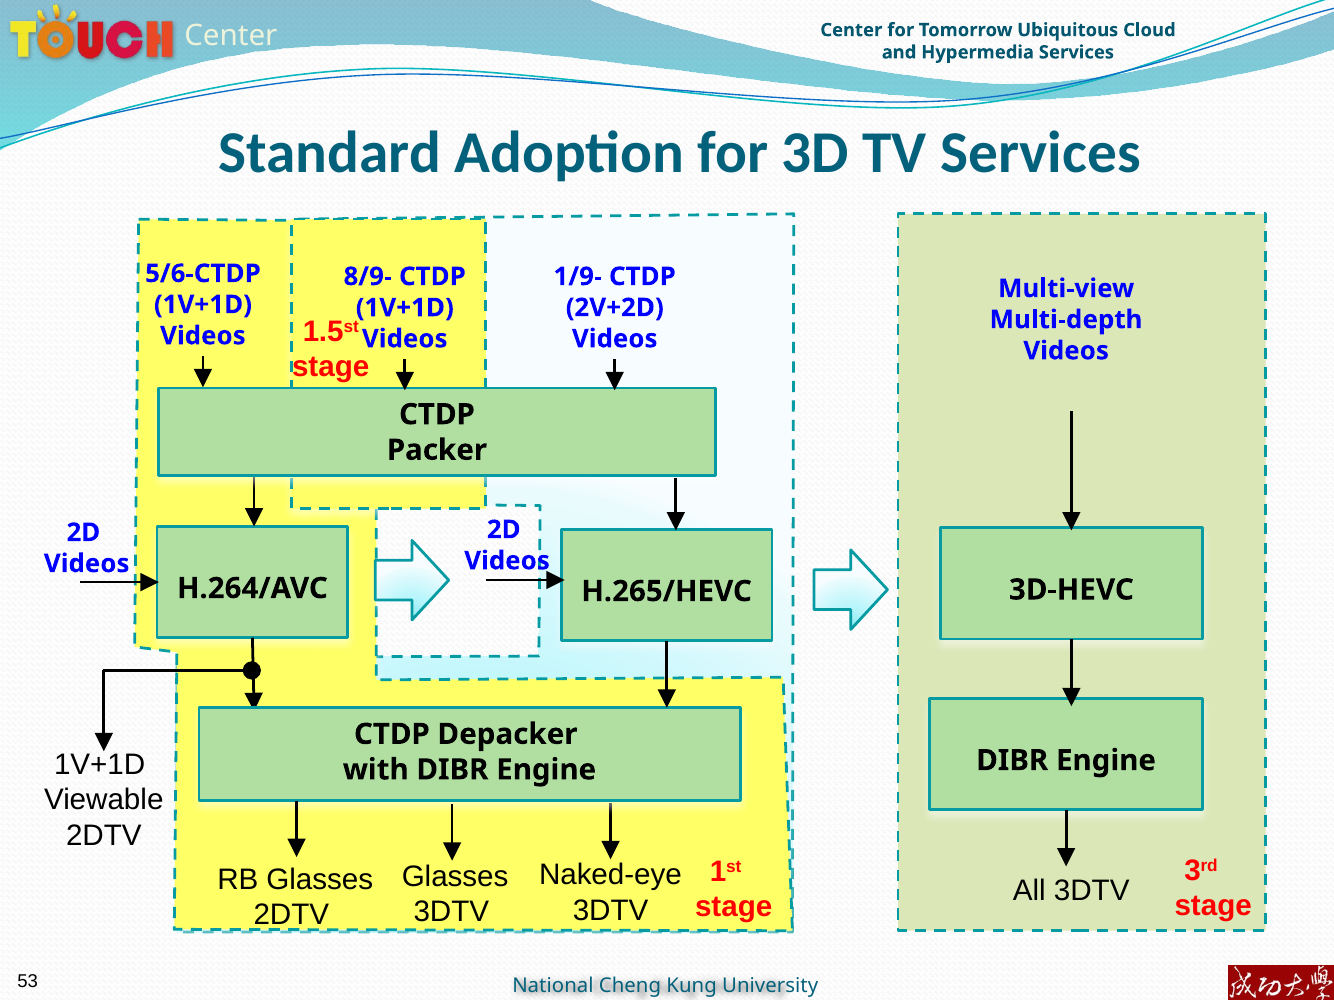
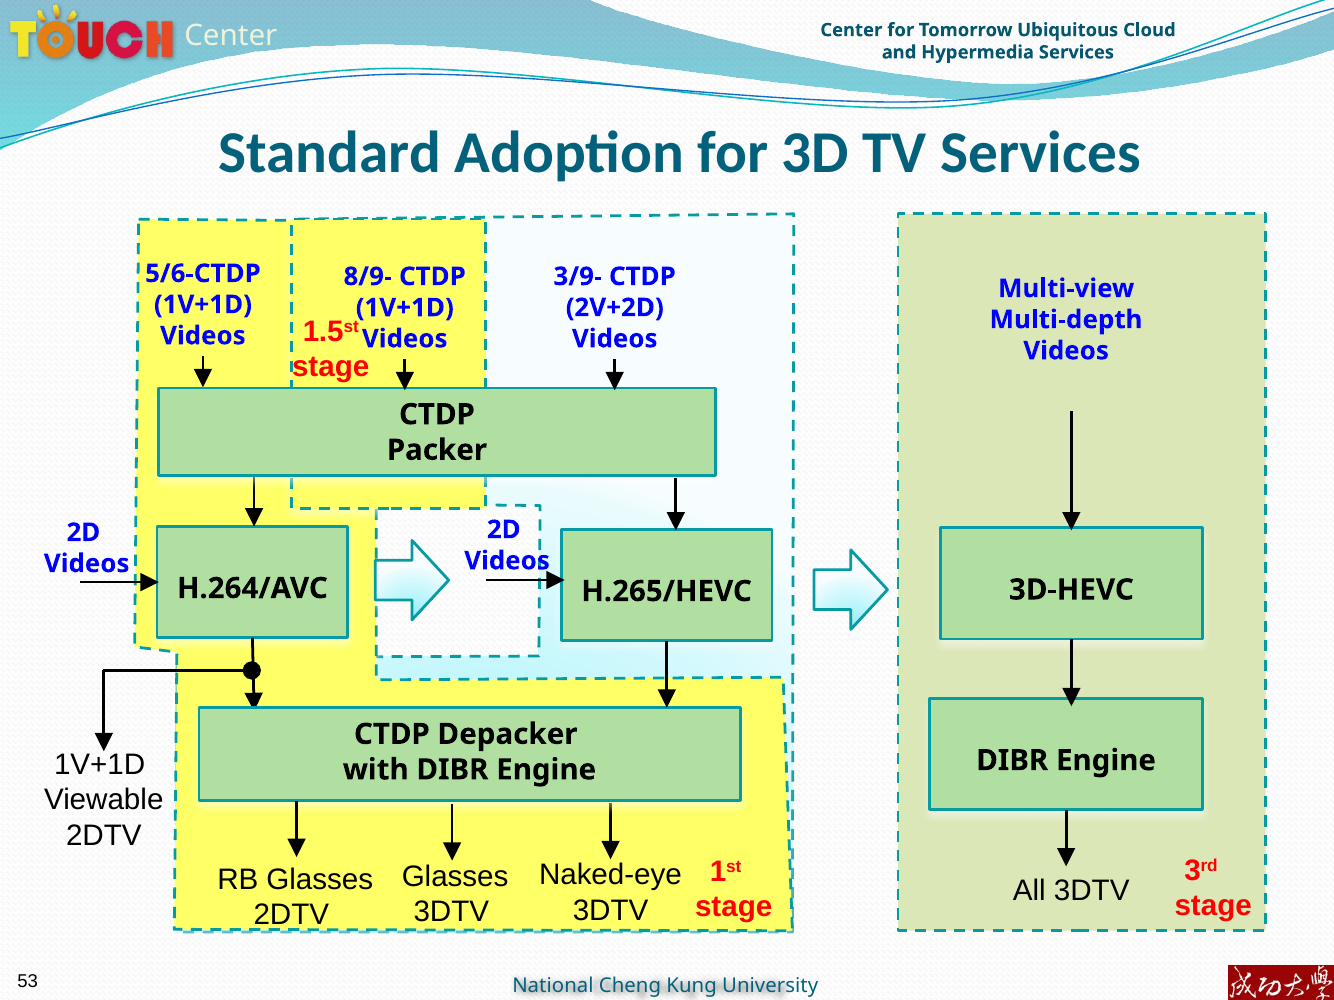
1/9-: 1/9- -> 3/9- (578, 277)
